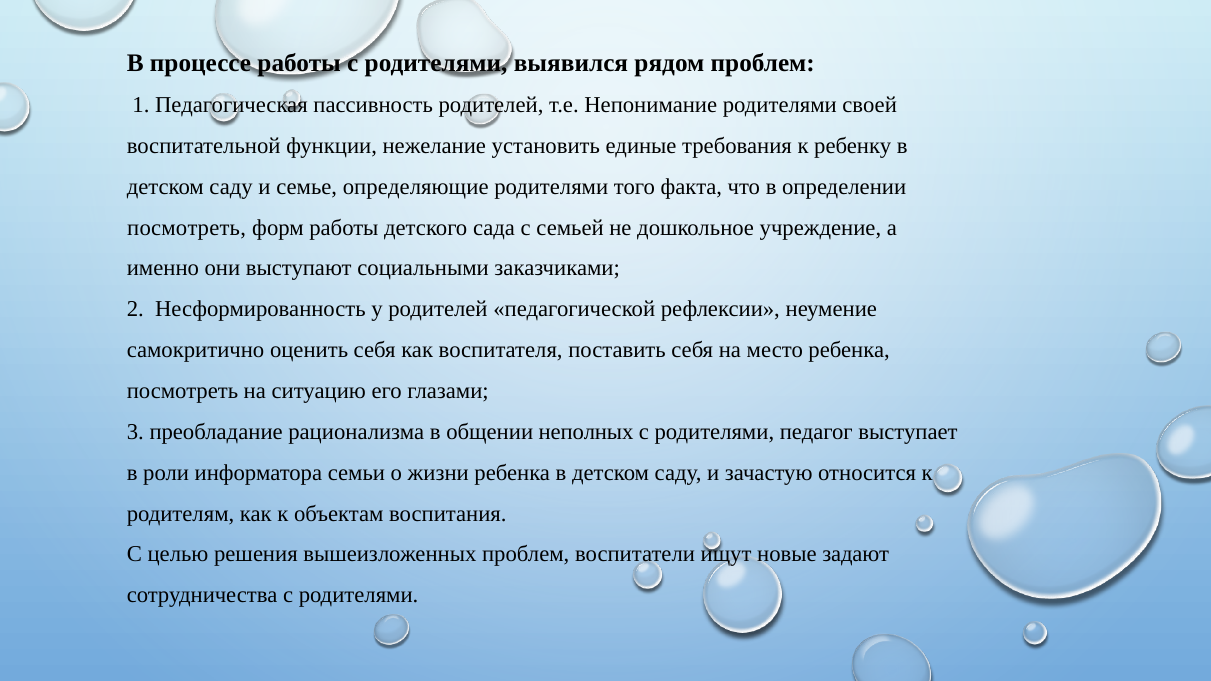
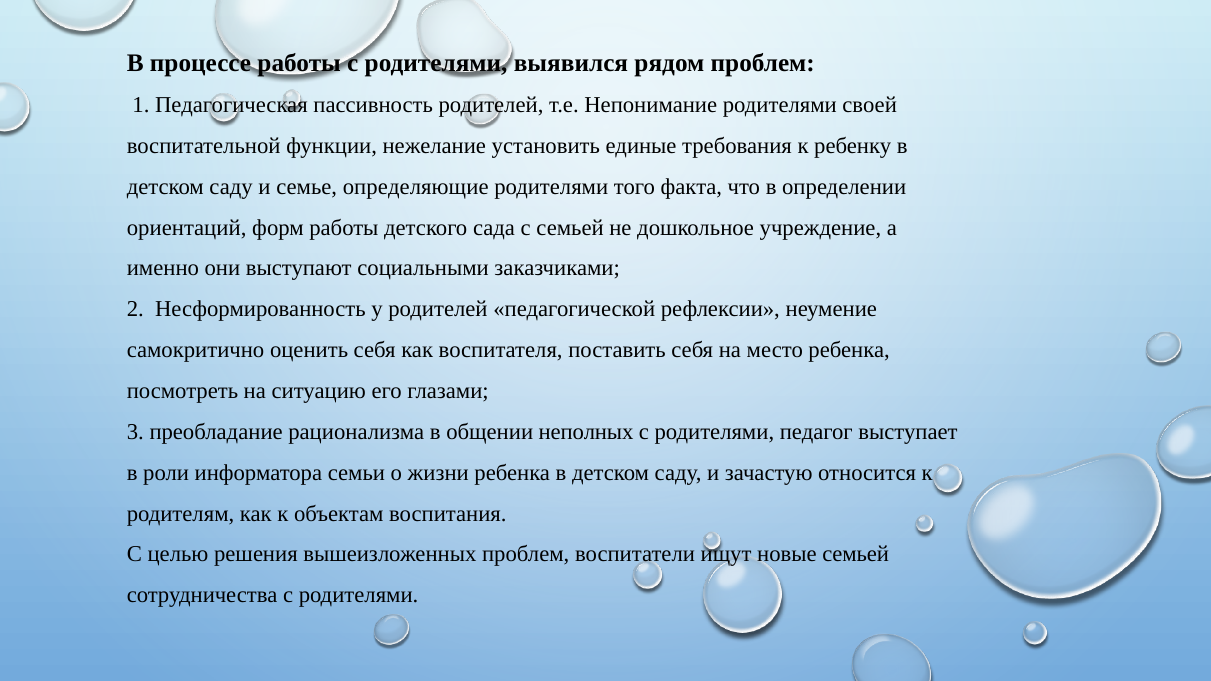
посмотреть: посмотреть -> ориентаций (187, 228)
новые задают: задают -> семьей (856, 555)
